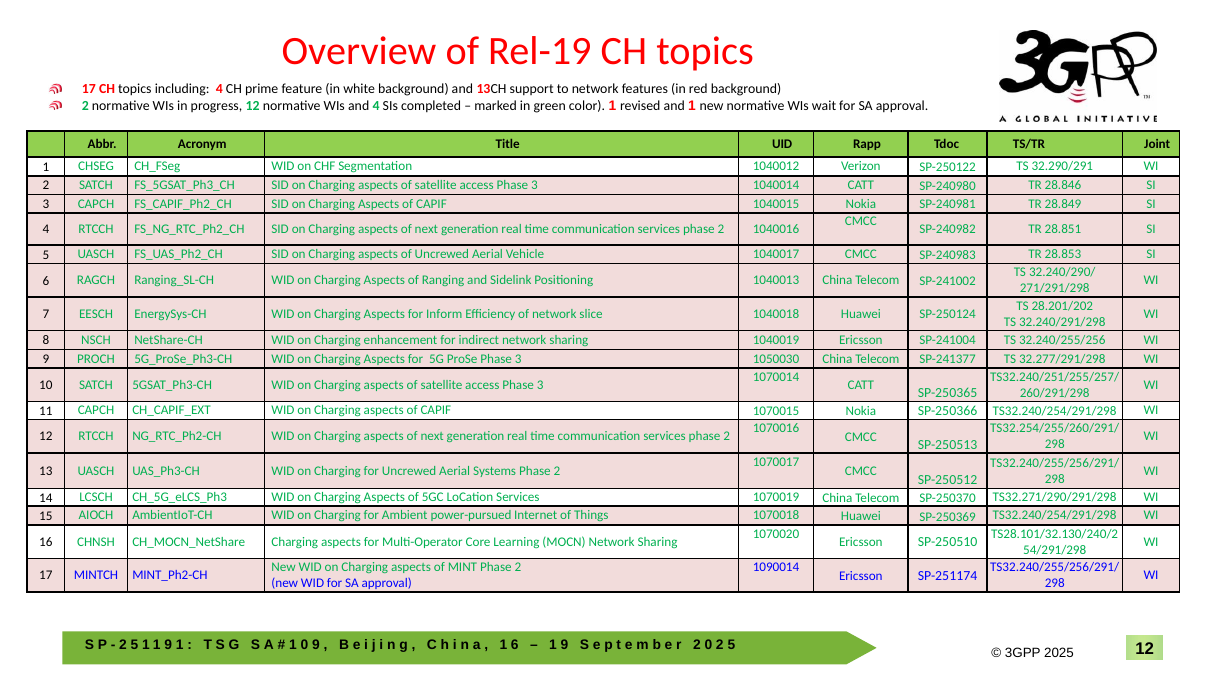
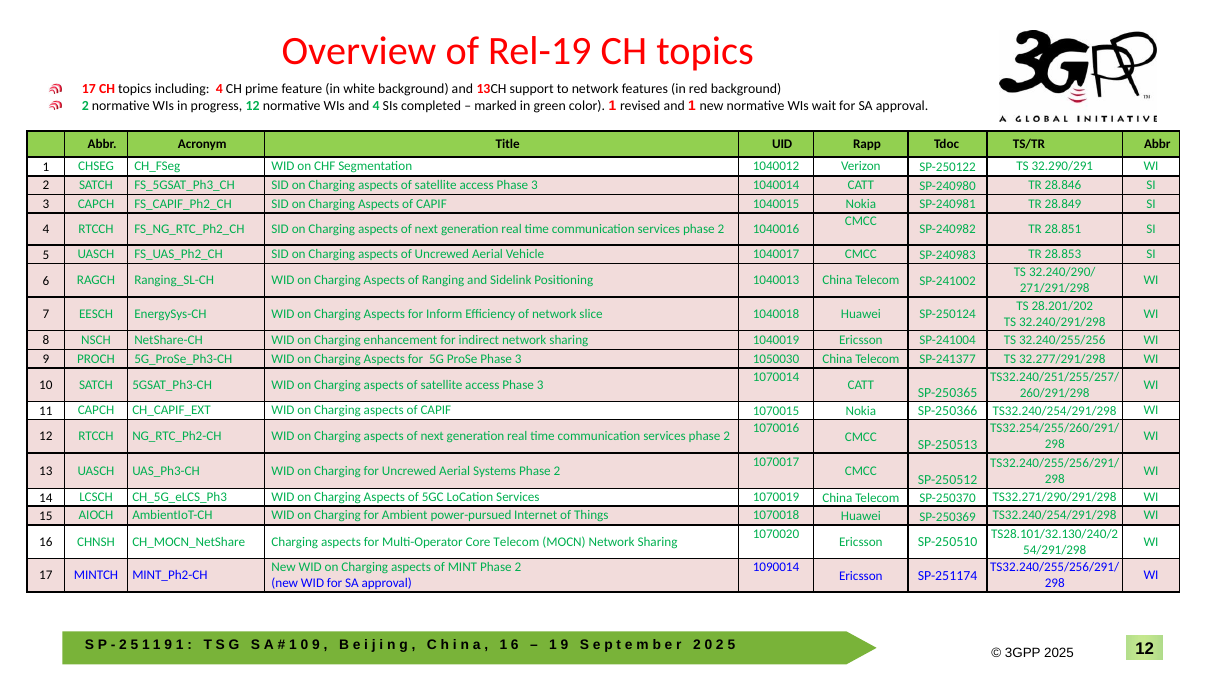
TS/TR Joint: Joint -> Abbr (1157, 144)
Core Learning: Learning -> Telecom (516, 542)
